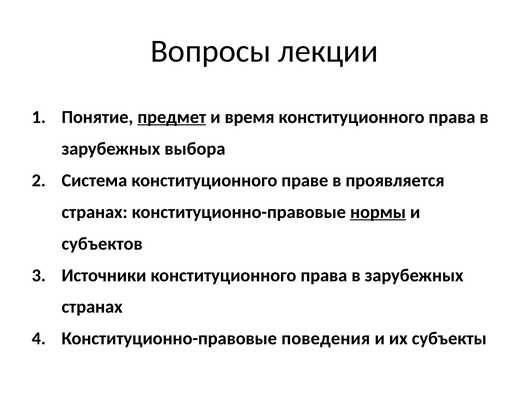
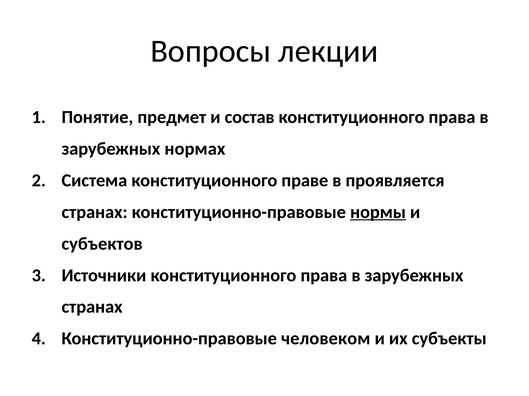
предмет underline: present -> none (172, 117)
время: время -> состав (250, 117)
выбора: выбора -> нормах (195, 149)
поведения: поведения -> человеком (326, 339)
